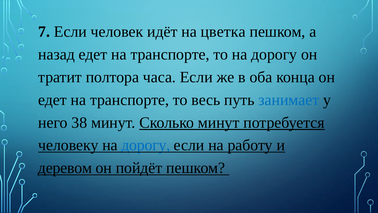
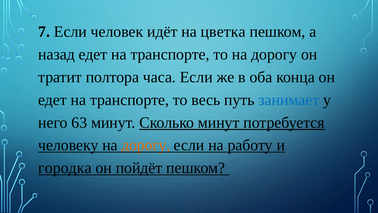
38: 38 -> 63 (79, 122)
дорогу colour: blue -> orange (146, 145)
деревом: деревом -> городка (65, 168)
